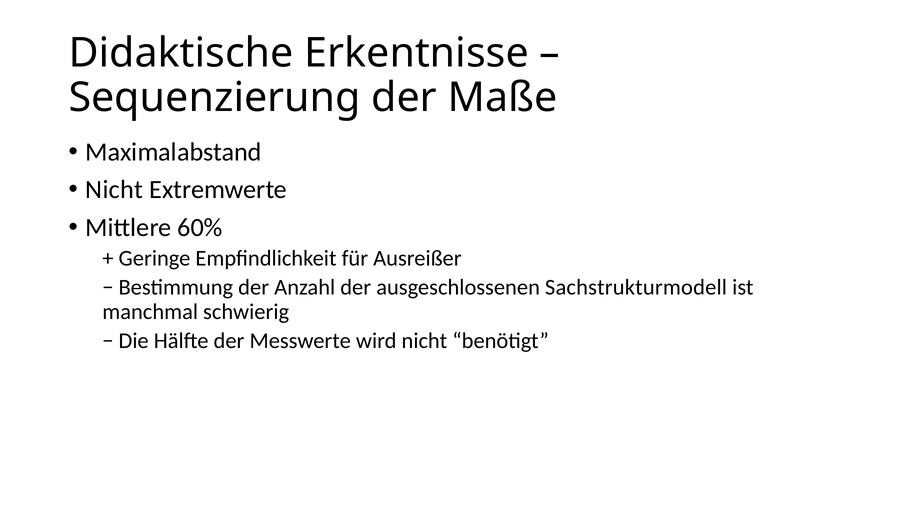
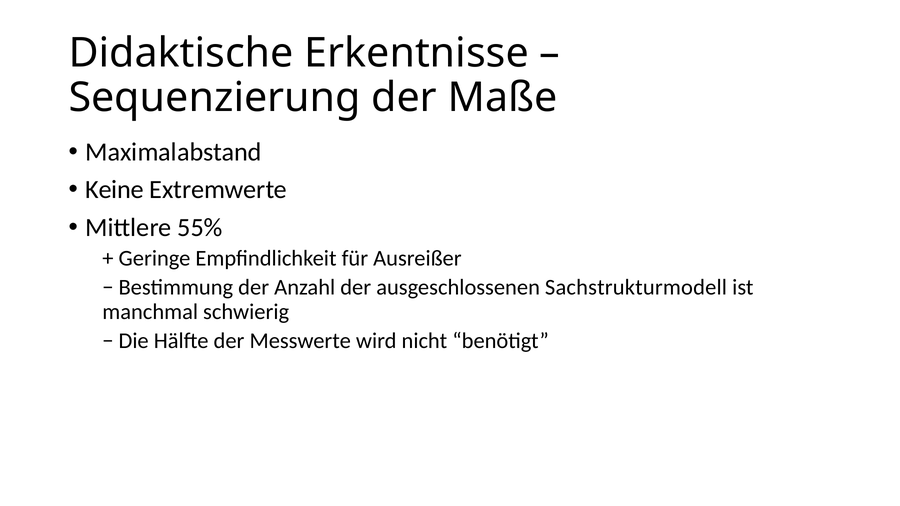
Nicht: Nicht -> Keine (115, 190)
60%: 60% -> 55% (200, 228)
